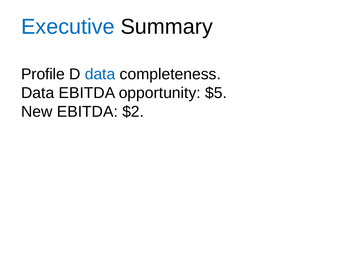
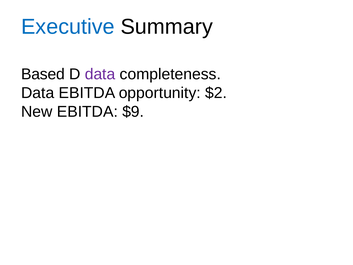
Profile: Profile -> Based (43, 74)
data colour: blue -> purple (100, 74)
$5: $5 -> $2 (216, 93)
$2: $2 -> $9 (133, 112)
